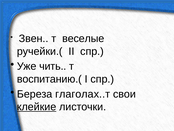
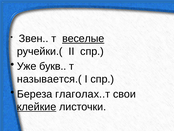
веселые underline: none -> present (83, 38)
чить: чить -> букв (53, 66)
воспитанию.(: воспитанию.( -> называется.( (49, 79)
